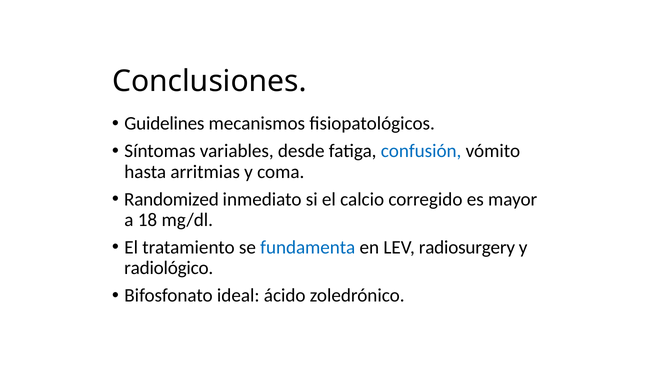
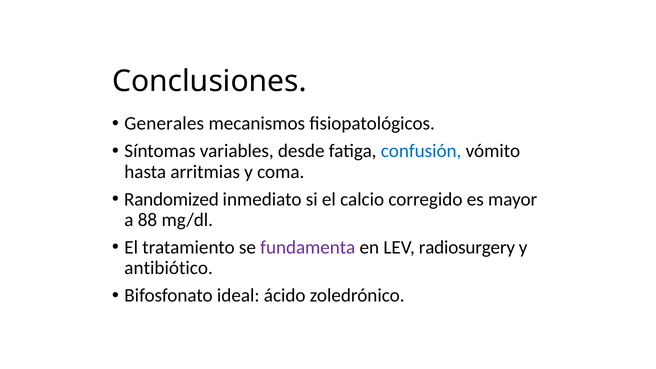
Guidelines: Guidelines -> Generales (164, 124)
18: 18 -> 88 (147, 220)
fundamenta colour: blue -> purple (308, 247)
radiológico: radiológico -> antibiótico (169, 268)
